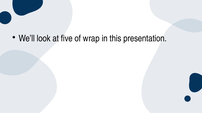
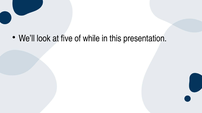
wrap: wrap -> while (91, 39)
